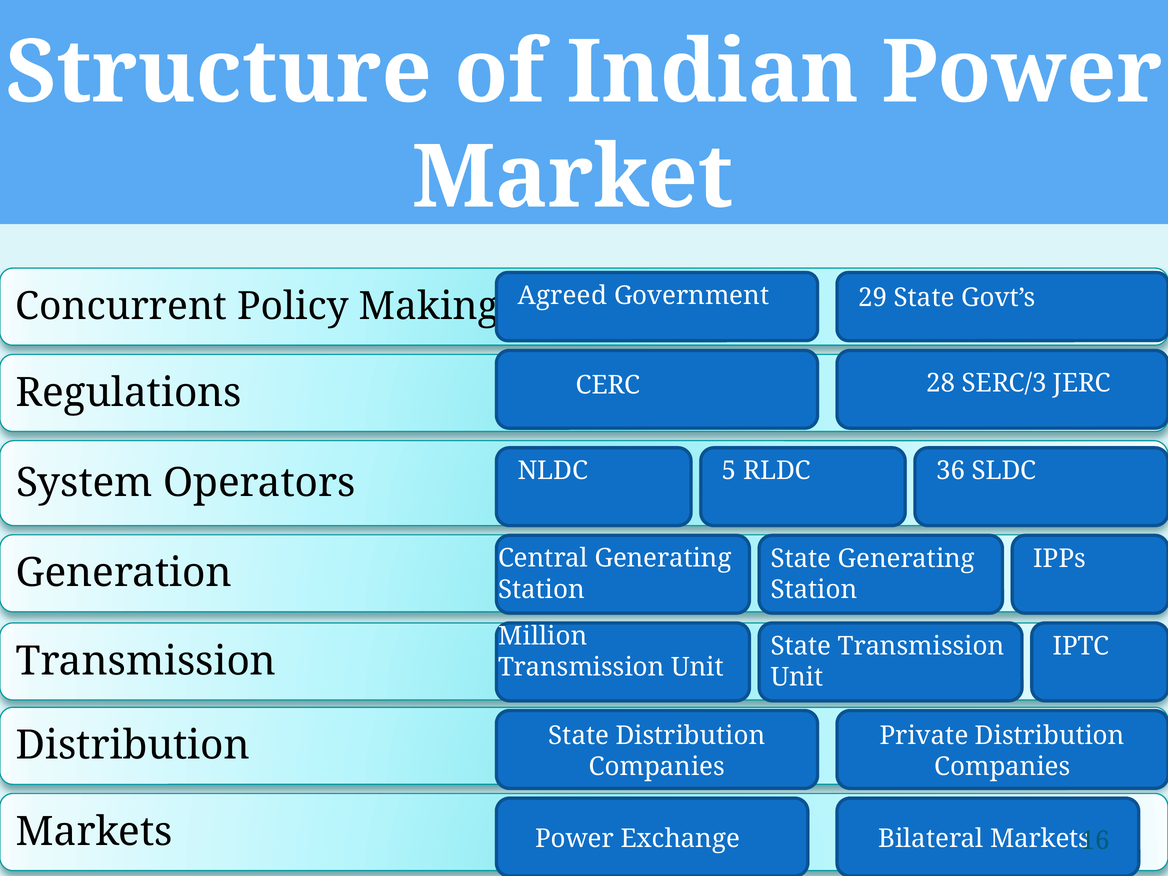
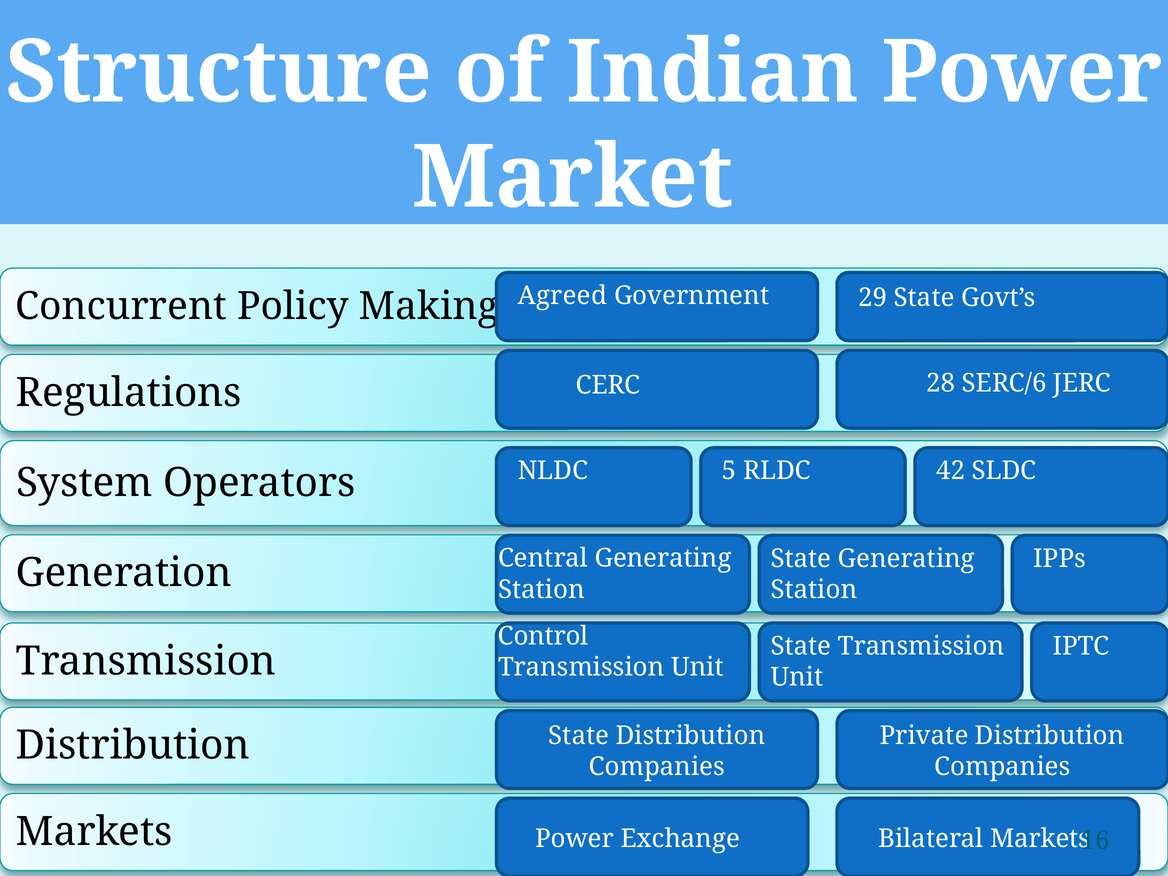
SERC/3: SERC/3 -> SERC/6 (1004, 383)
36: 36 -> 42 (951, 471)
Million: Million -> Control (543, 636)
